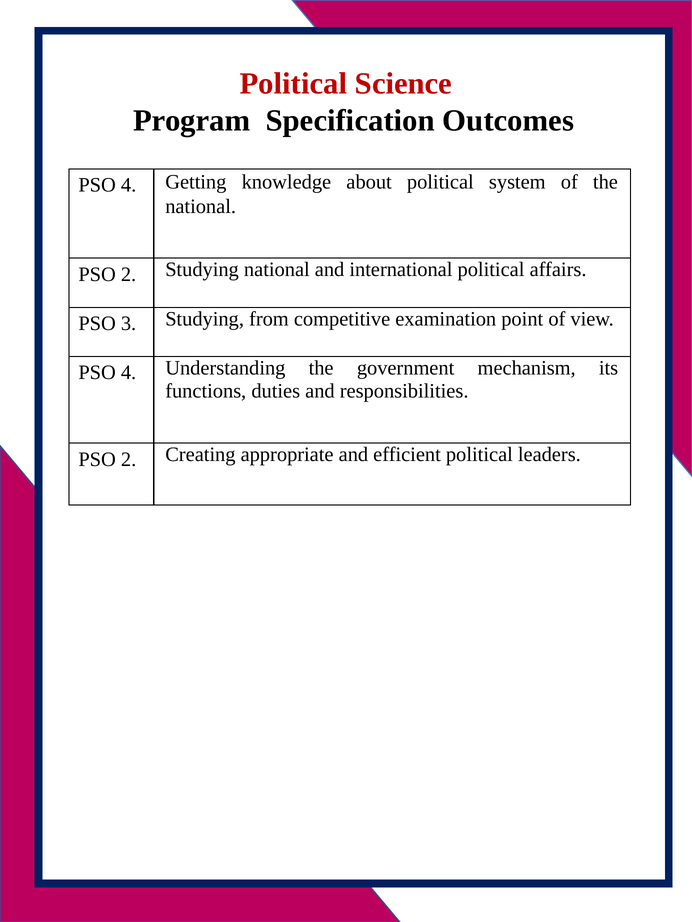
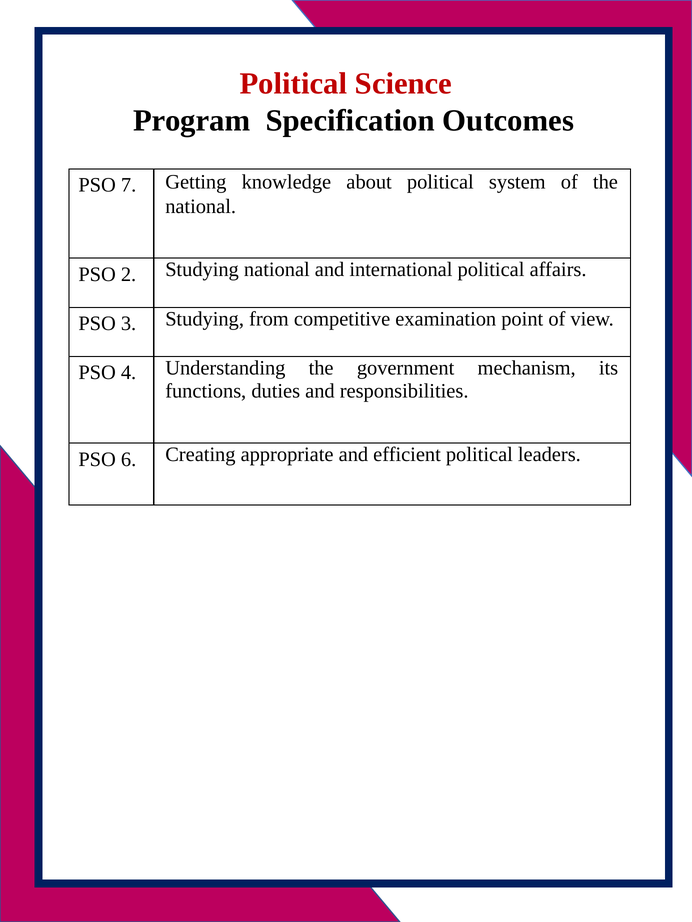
4: 4 -> 7 (129, 185)
2: 2 -> 6 (129, 460)
